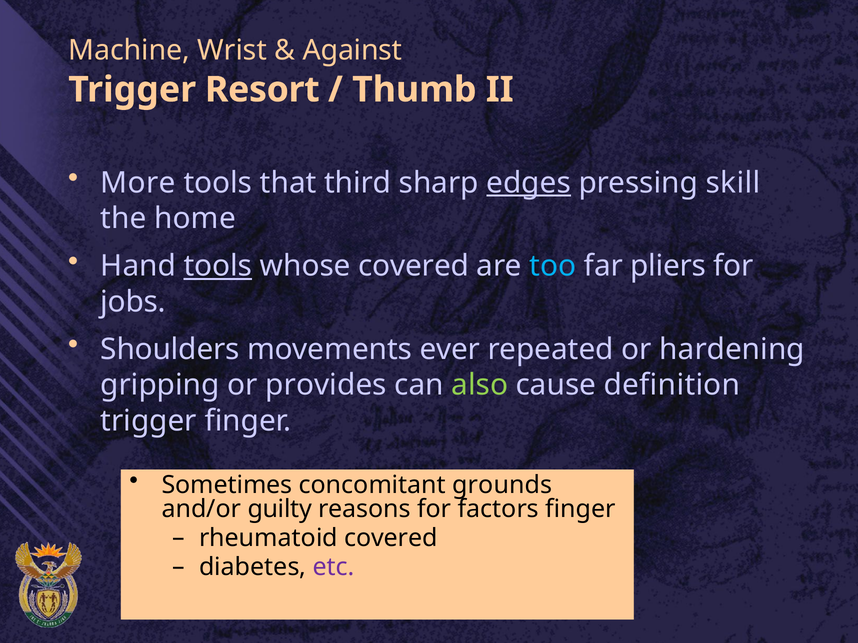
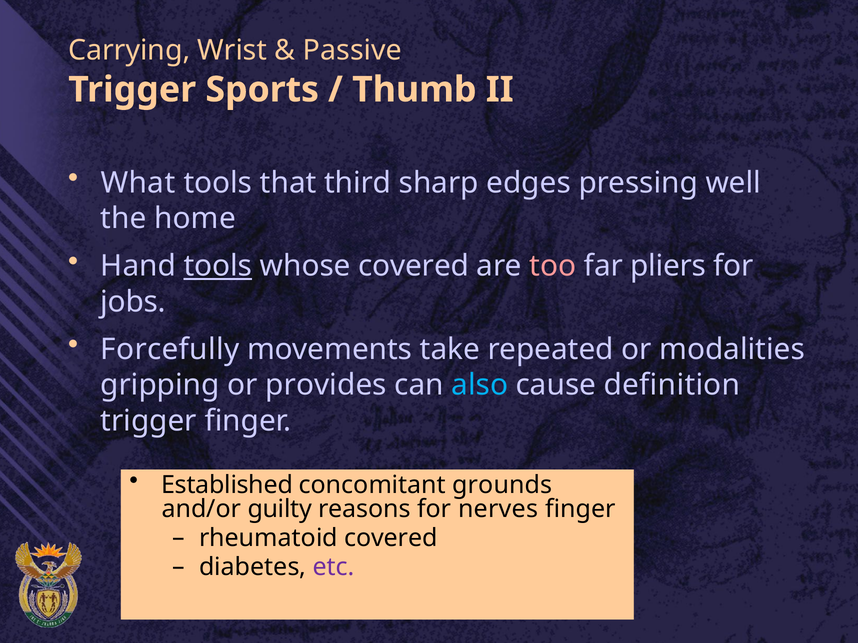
Machine: Machine -> Carrying (129, 51)
Against: Against -> Passive (352, 51)
Resort: Resort -> Sports (262, 90)
More: More -> What (138, 183)
edges underline: present -> none (529, 183)
skill: skill -> well (733, 183)
too colour: light blue -> pink (553, 266)
Shoulders: Shoulders -> Forcefully (170, 350)
ever: ever -> take (450, 350)
hardening: hardening -> modalities (732, 350)
also colour: light green -> light blue (480, 385)
Sometimes: Sometimes -> Established (227, 485)
factors: factors -> nerves (498, 509)
